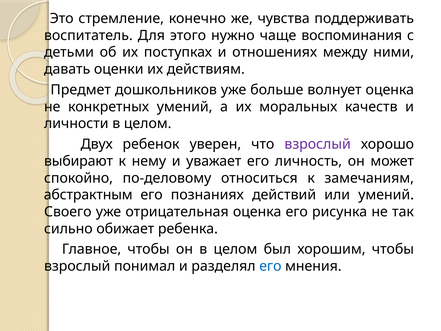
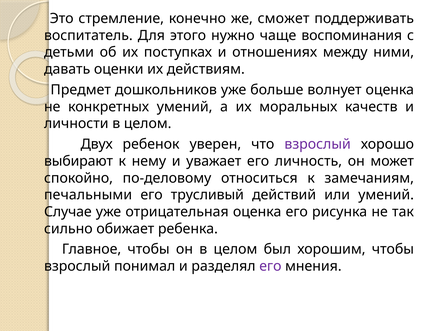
чувства: чувства -> сможет (284, 18)
абстрактным: абстрактным -> печальными (88, 195)
познаниях: познаниях -> трусливый (207, 195)
Своего: Своего -> Случае (68, 212)
его colour: blue -> purple (270, 266)
